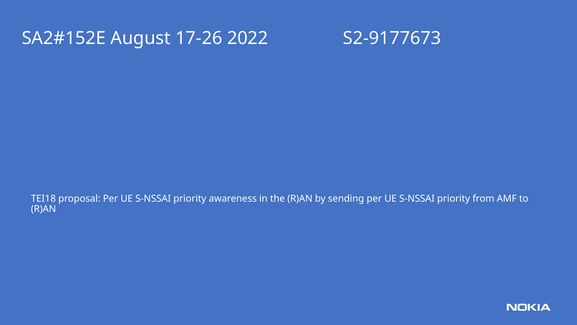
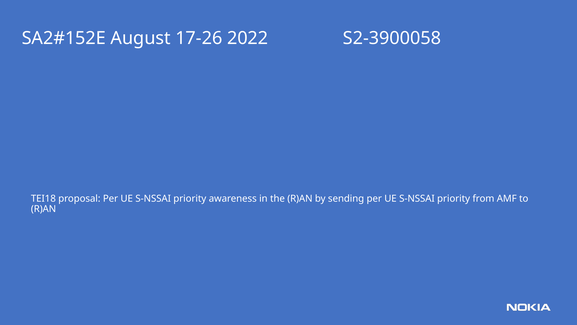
S2-9177673: S2-9177673 -> S2-3900058 (392, 38)
